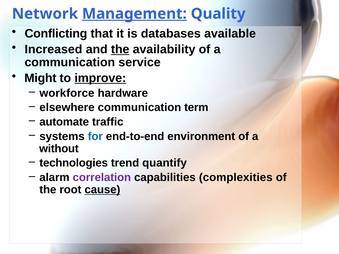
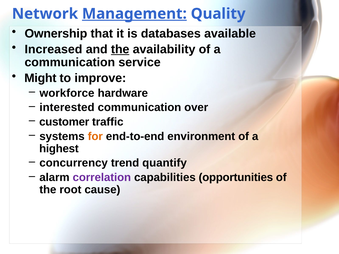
Conflicting: Conflicting -> Ownership (56, 34)
improve underline: present -> none (100, 78)
elsewhere: elsewhere -> interested (67, 108)
term: term -> over (196, 108)
automate: automate -> customer (64, 122)
for colour: blue -> orange (95, 137)
without: without -> highest (59, 149)
technologies: technologies -> concurrency (74, 163)
complexities: complexities -> opportunities (236, 178)
cause underline: present -> none (102, 190)
